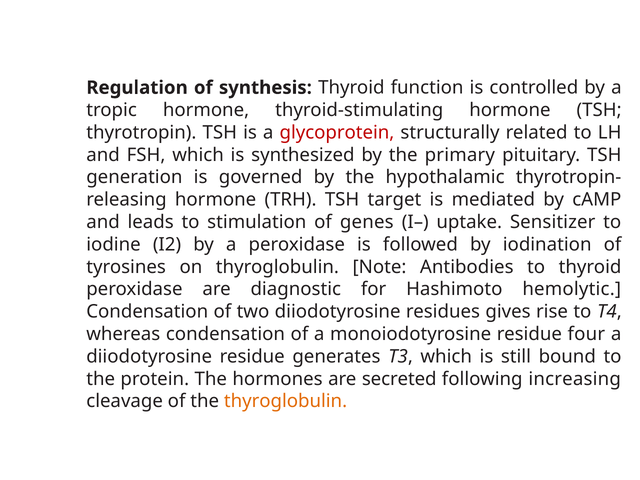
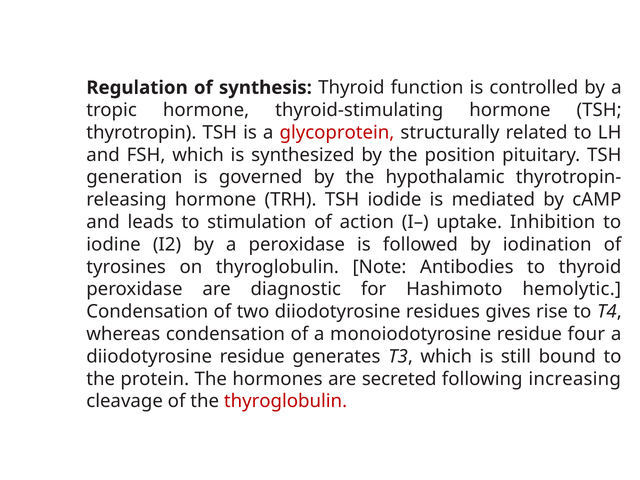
primary: primary -> position (460, 155)
target: target -> iodide (394, 200)
genes: genes -> action (367, 222)
Sensitizer: Sensitizer -> Inhibition (553, 222)
thyroglobulin colour: orange -> red (286, 401)
